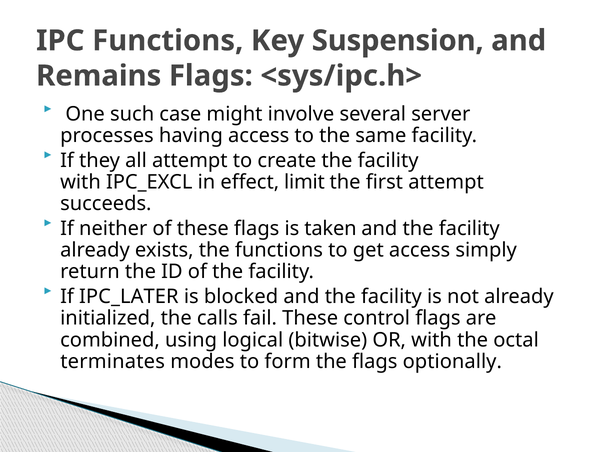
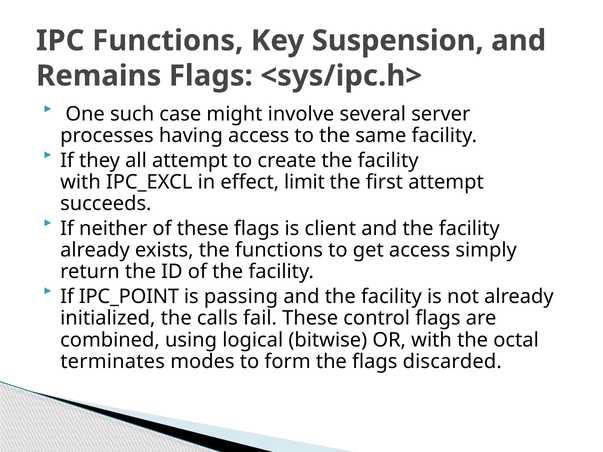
taken: taken -> client (330, 229)
IPC_LATER: IPC_LATER -> IPC_POINT (129, 297)
blocked: blocked -> passing (241, 297)
optionally: optionally -> discarded (452, 362)
